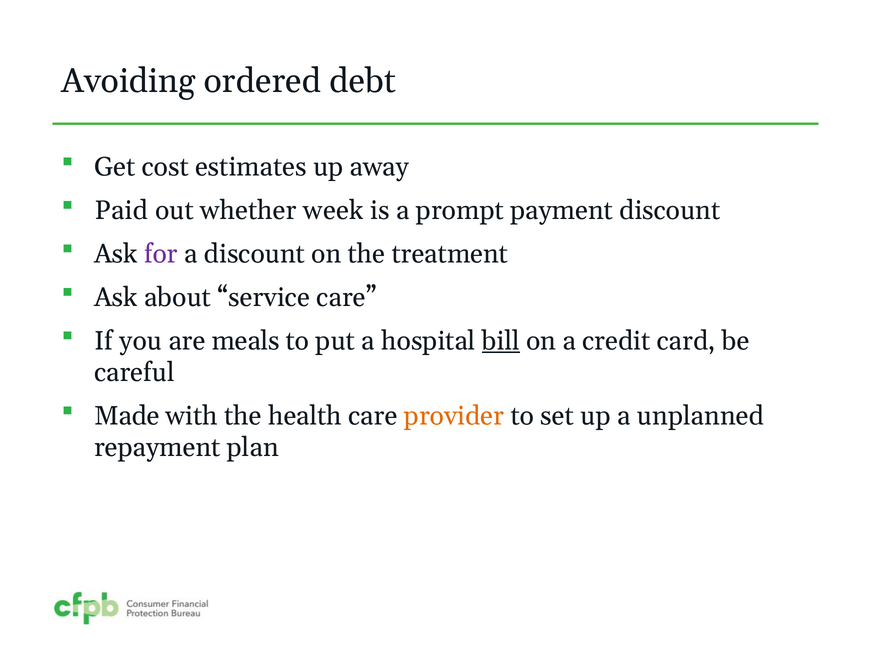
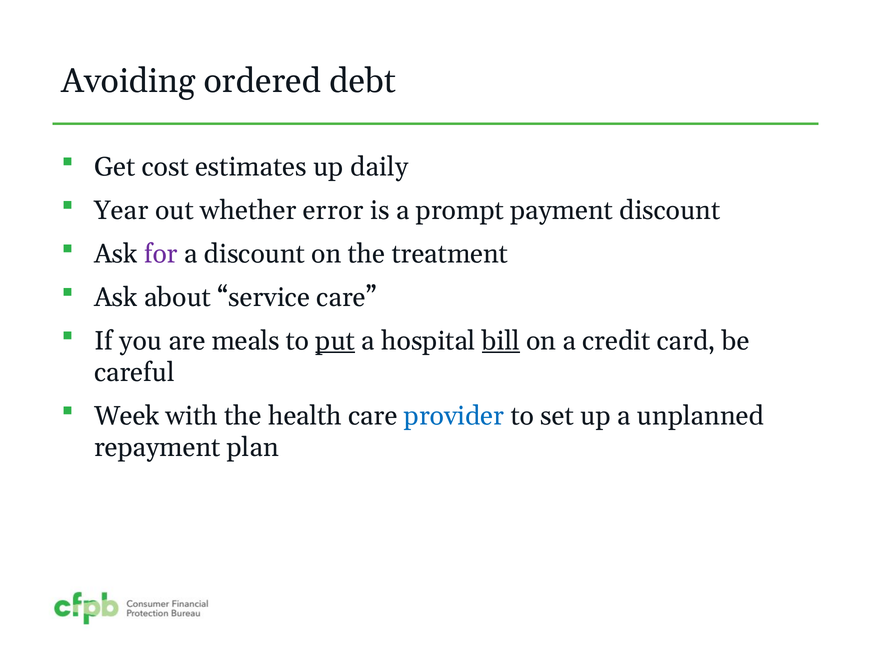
away: away -> daily (379, 167)
Paid: Paid -> Year (121, 210)
week: week -> error (333, 210)
put underline: none -> present (335, 341)
Made: Made -> Week (127, 416)
provider colour: orange -> blue (454, 416)
